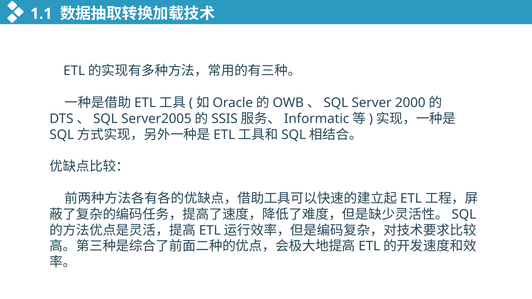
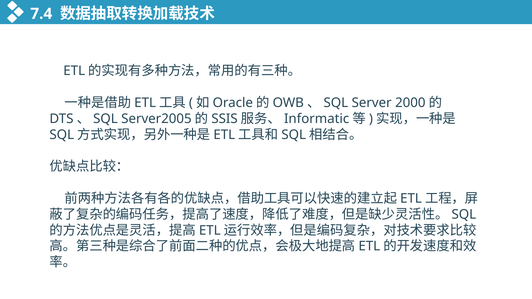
1.1: 1.1 -> 7.4 (41, 14)
